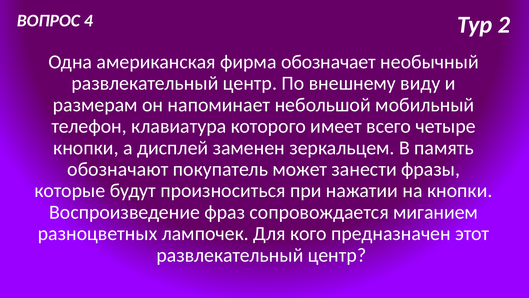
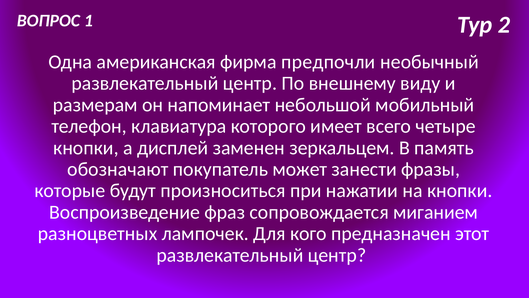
4: 4 -> 1 (88, 21)
обозначает: обозначает -> предпочли (328, 62)
